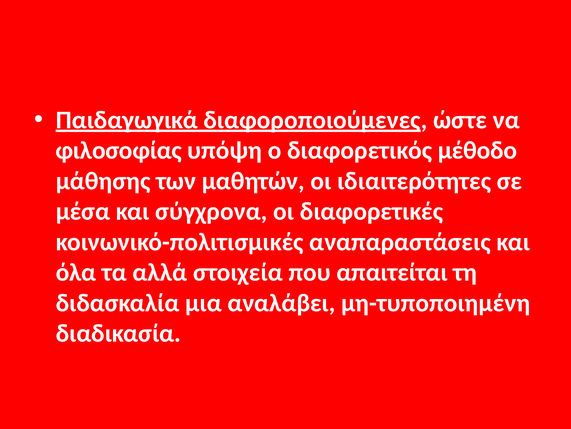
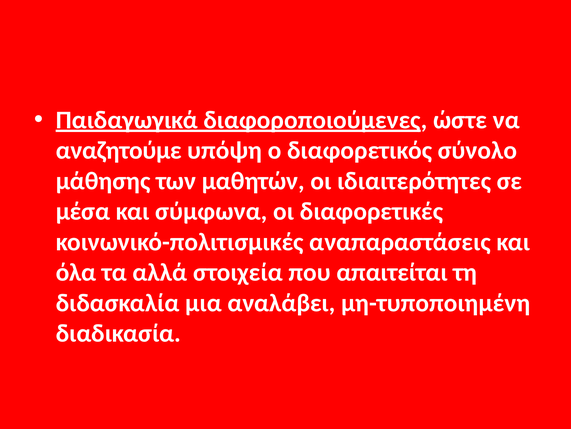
φιλοσοφίας: φιλοσοφίας -> αναζητούμε (119, 150)
μέθοδο: μέθοδο -> σύνολο (477, 150)
σύγχρονα: σύγχρονα -> σύμφωνα (211, 211)
